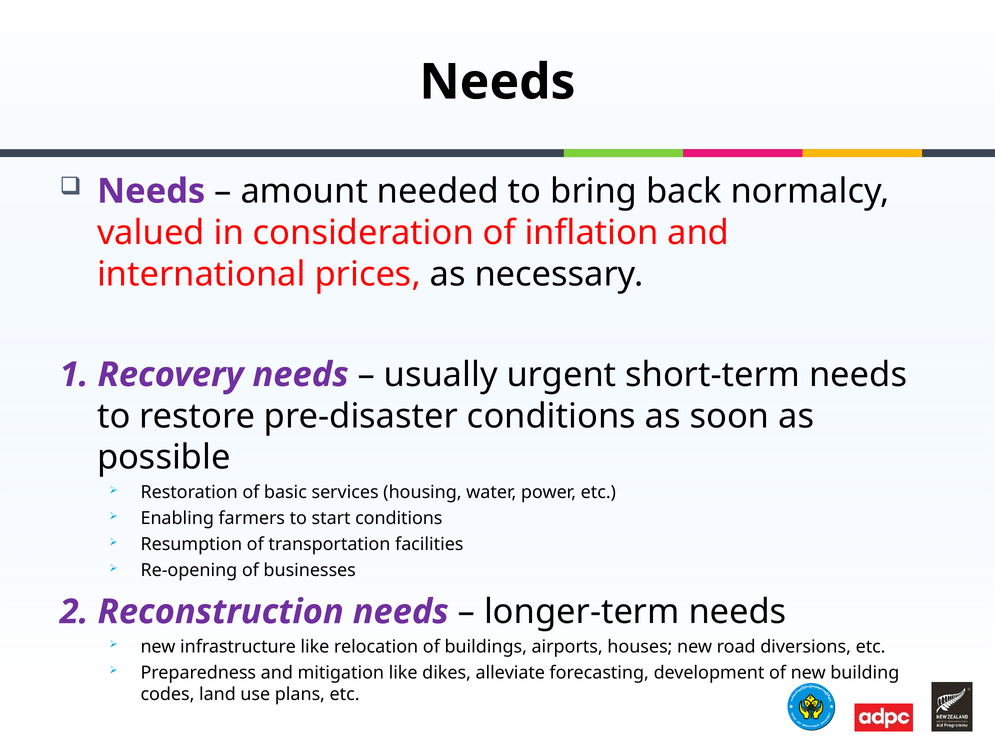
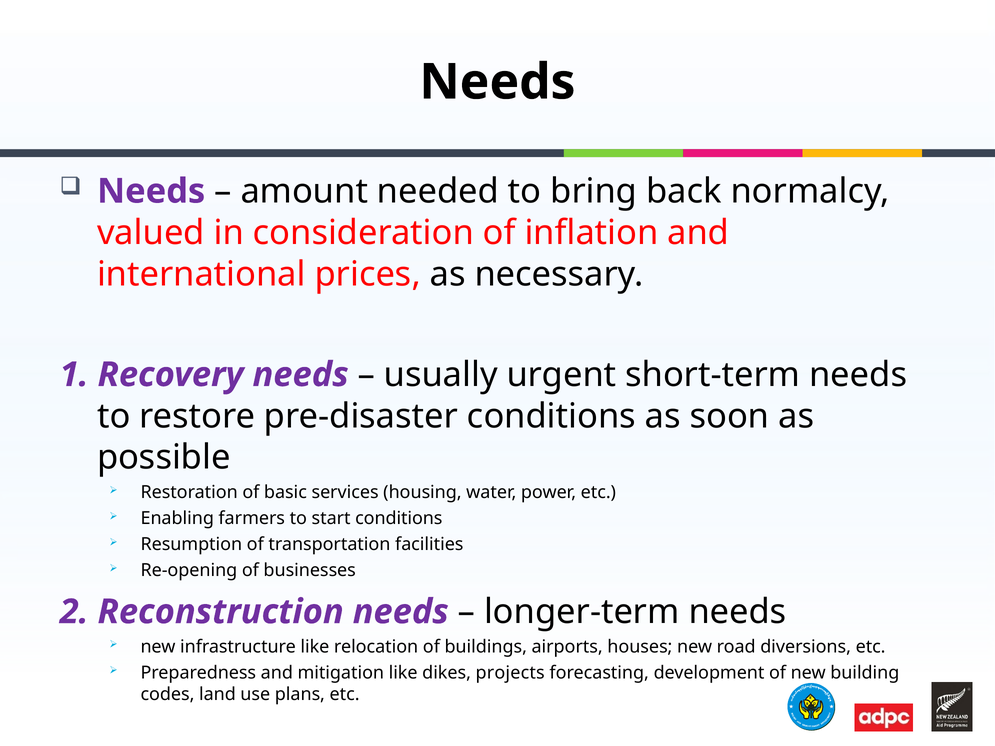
alleviate: alleviate -> projects (510, 673)
